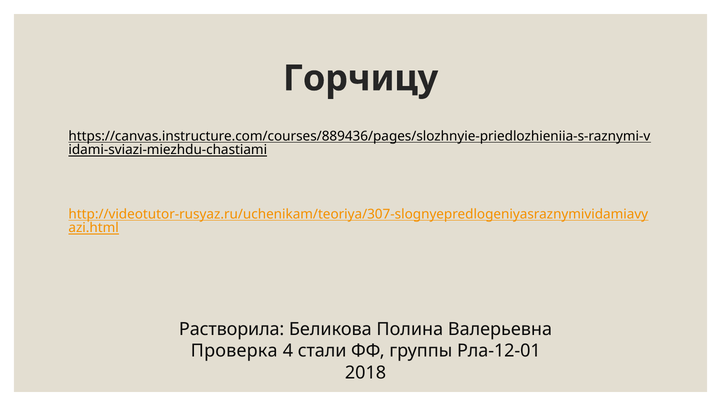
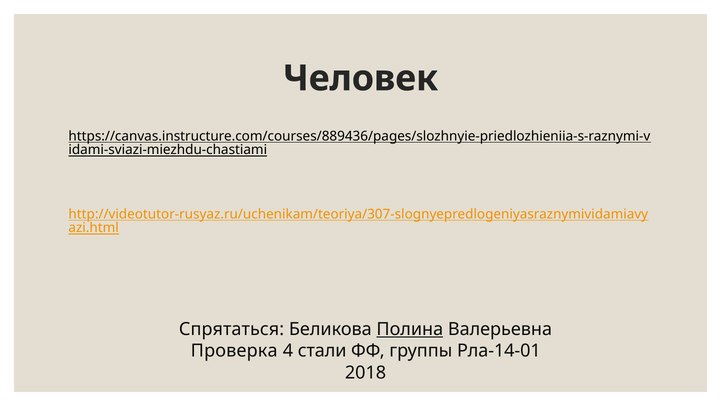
Горчицу: Горчицу -> Человек (361, 78)
Растворила: Растворила -> Спрятаться (232, 329)
Полина underline: none -> present (410, 329)
Рла-12-01: Рла-12-01 -> Рла-14-01 (499, 351)
